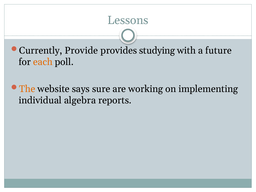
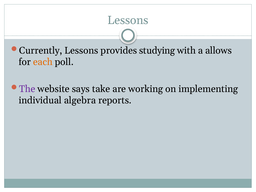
Currently Provide: Provide -> Lessons (81, 50)
future: future -> allows (219, 50)
The colour: orange -> purple (27, 89)
sure: sure -> take (101, 89)
